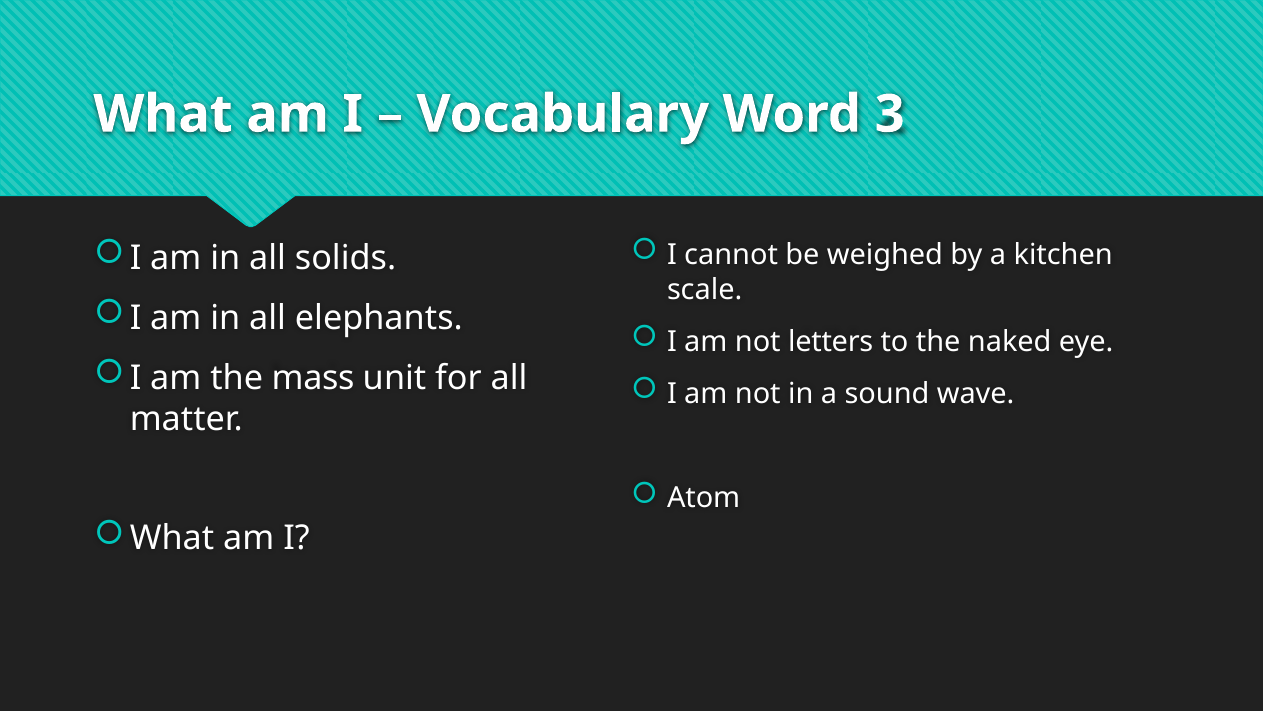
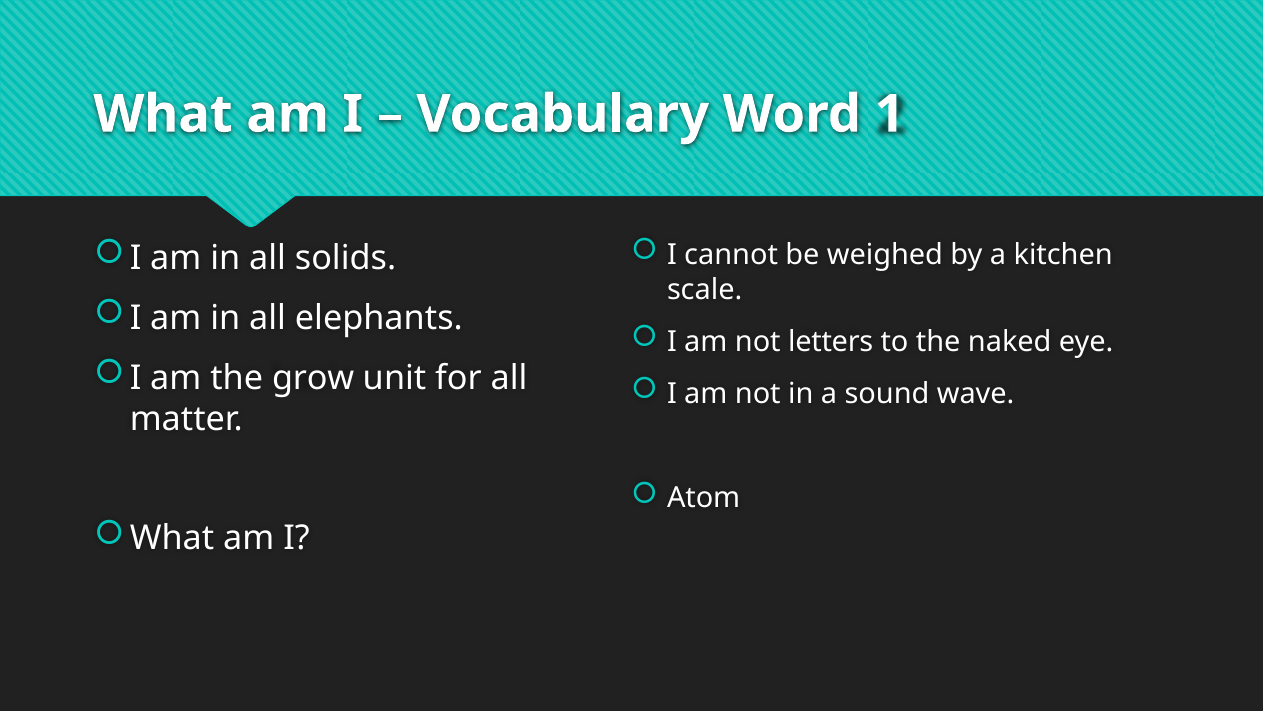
3: 3 -> 1 (890, 114)
mass: mass -> grow (313, 378)
